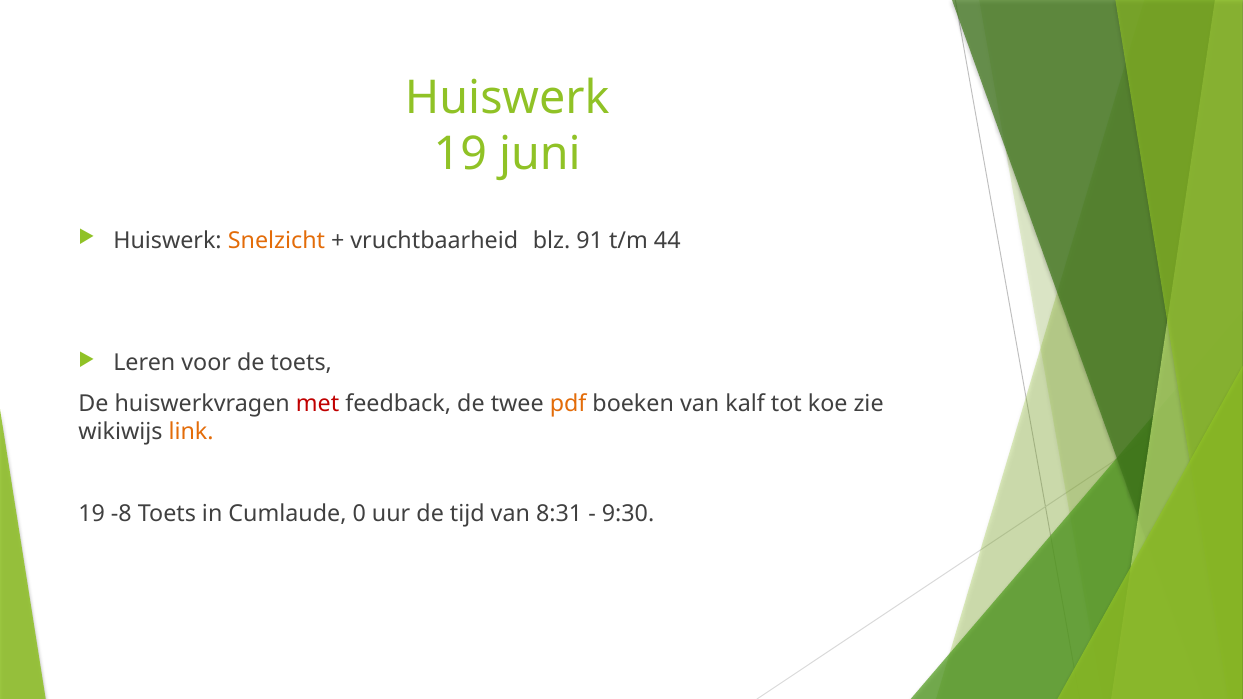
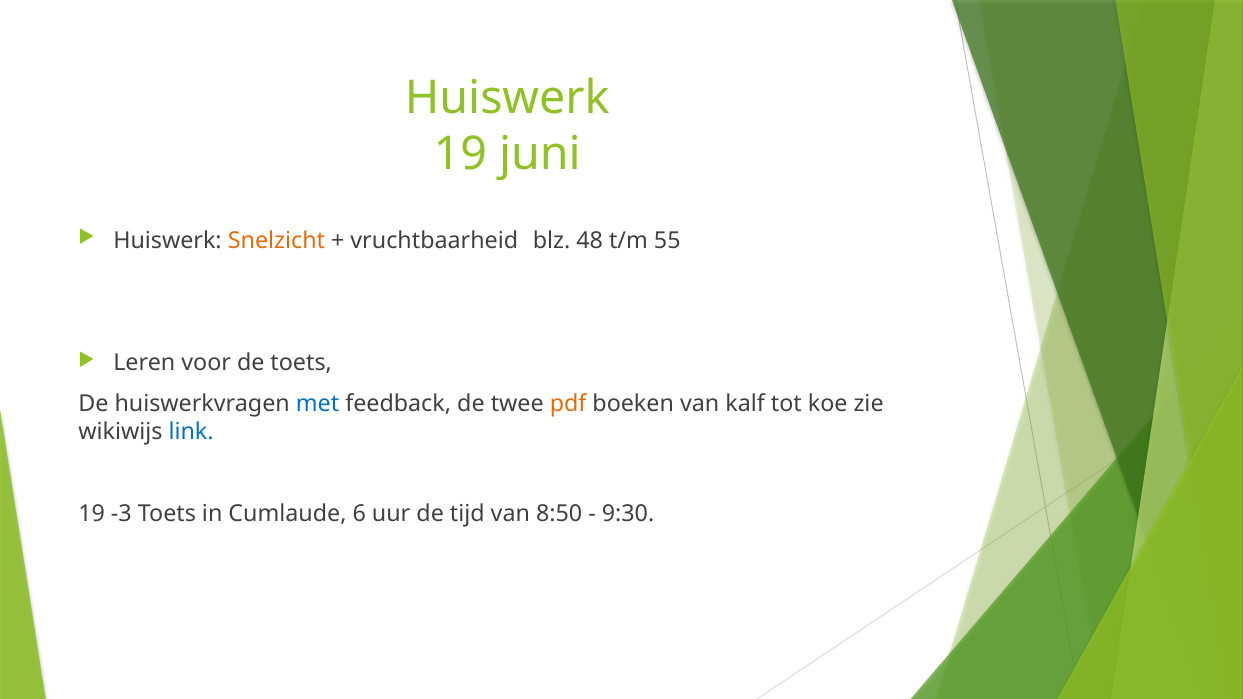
91: 91 -> 48 (590, 241)
44: 44 -> 55 (667, 241)
met colour: red -> blue (318, 404)
link colour: orange -> blue (191, 432)
-8: -8 -> -3 (121, 514)
0: 0 -> 6 (359, 514)
8:31: 8:31 -> 8:50 (559, 514)
